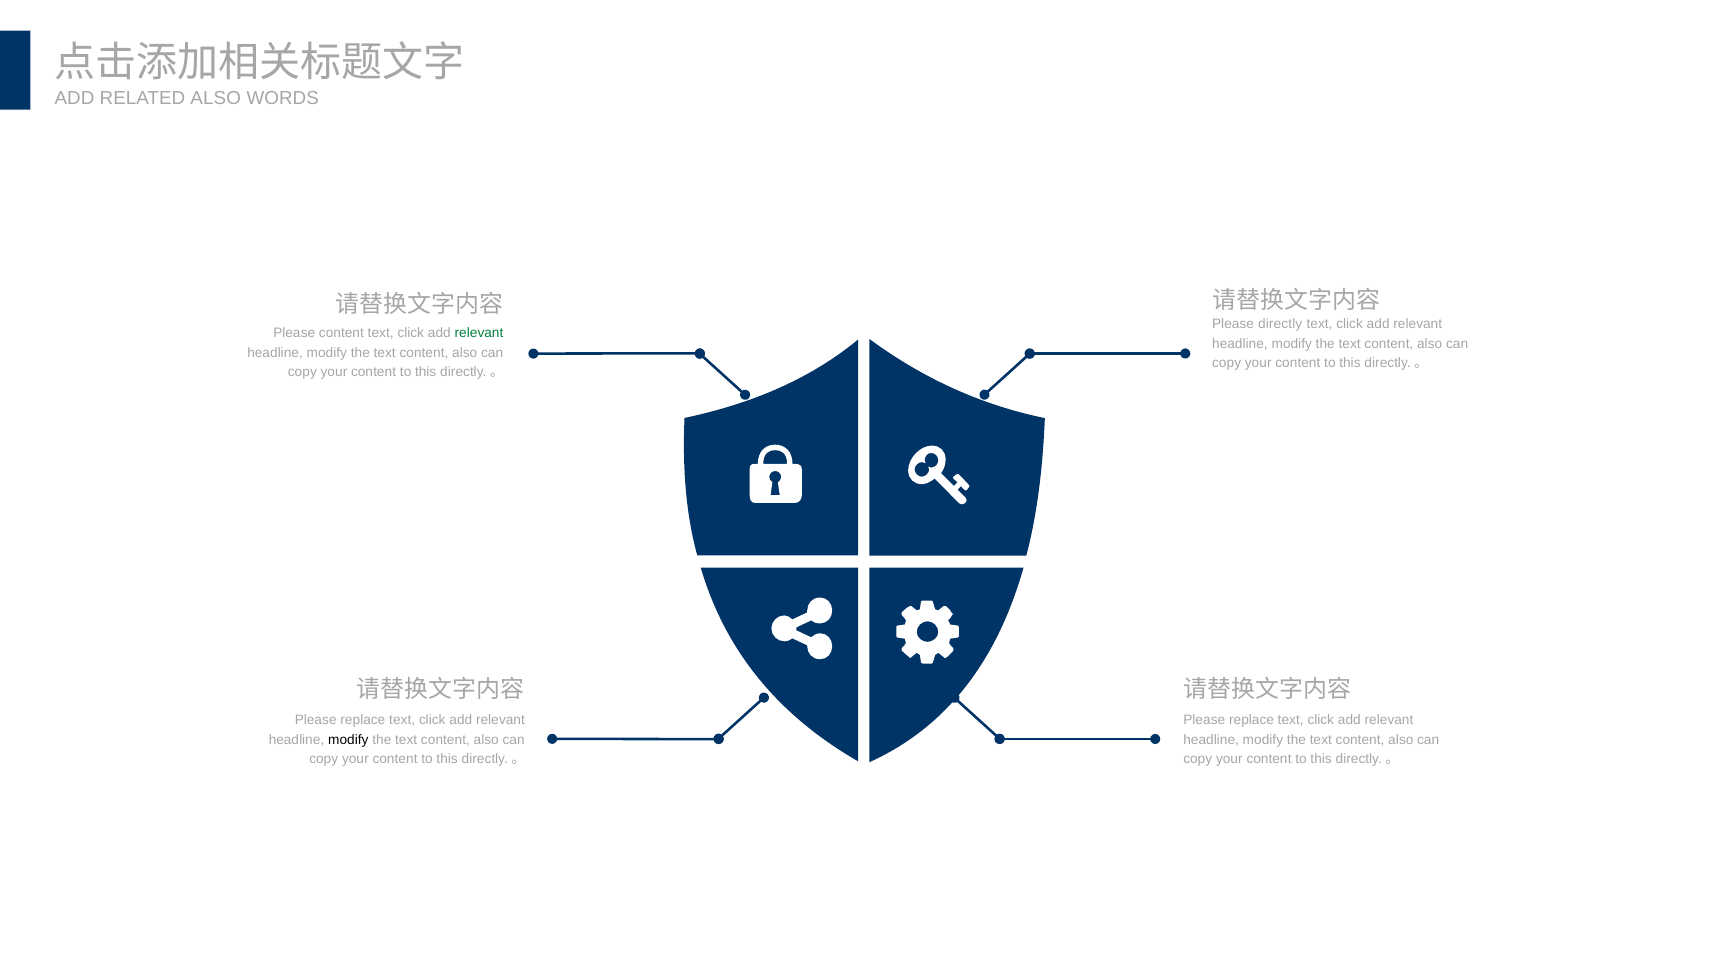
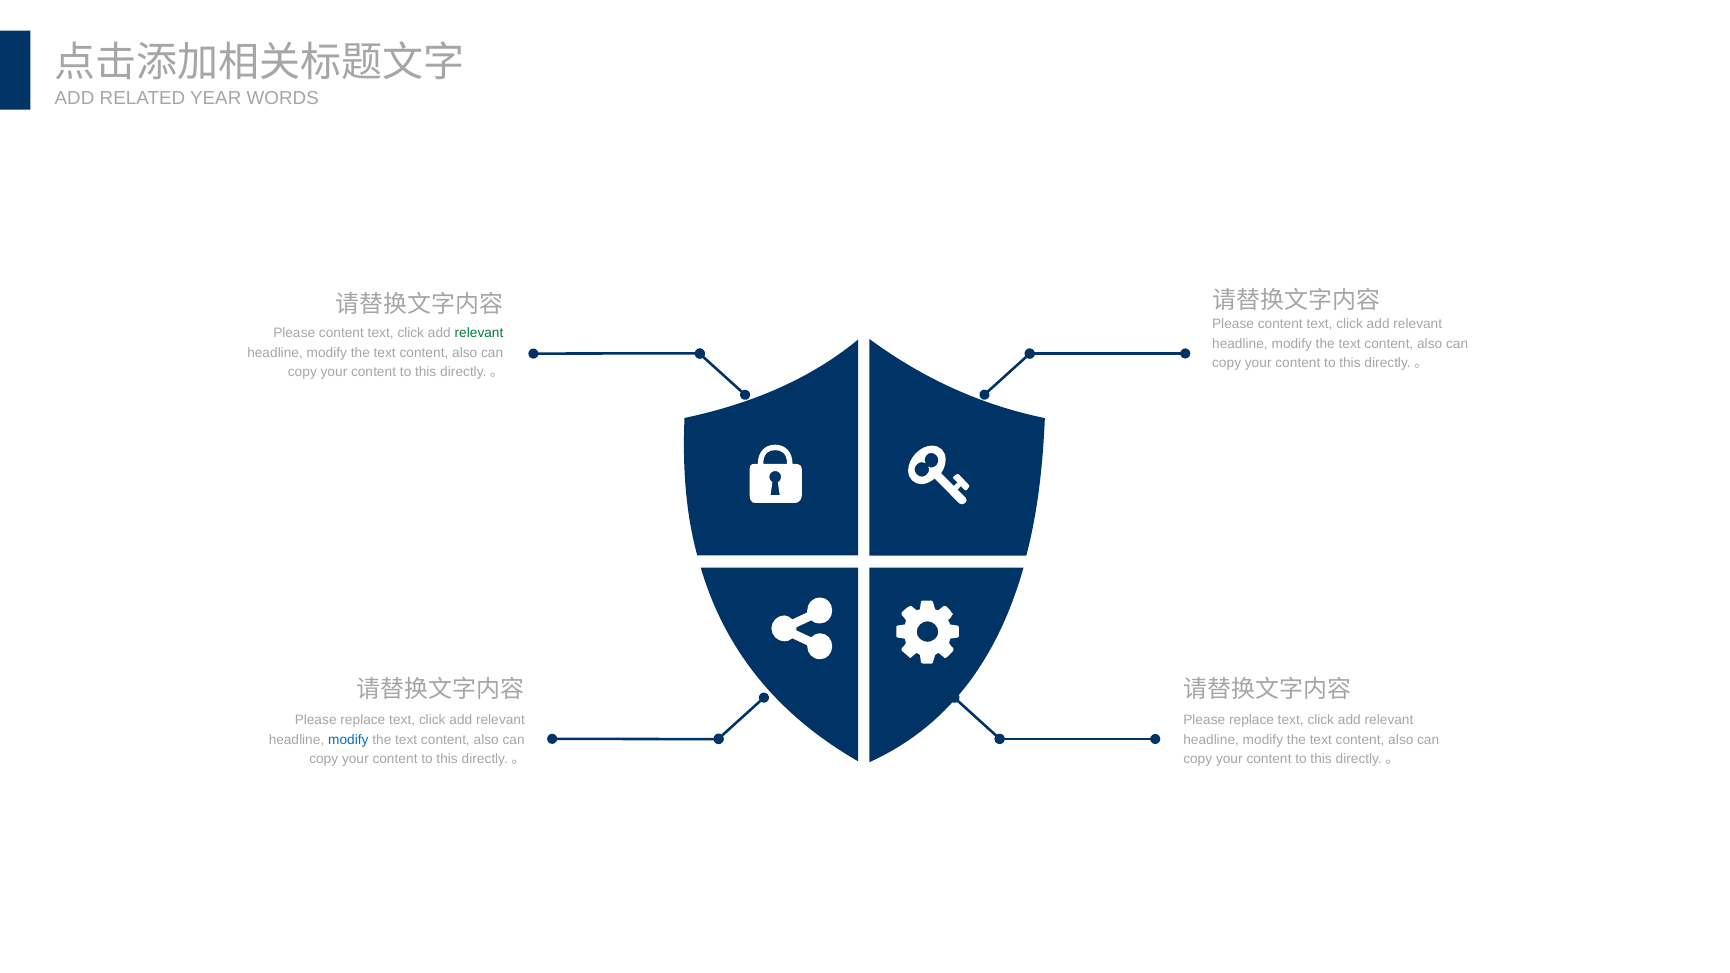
RELATED ALSO: ALSO -> YEAR (216, 98)
directly: directly -> content (1280, 324)
modify colour: black -> blue (348, 740)
